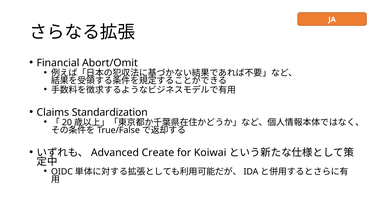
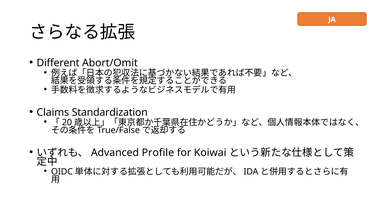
Financial: Financial -> Different (58, 63)
Create: Create -> Profile (158, 152)
